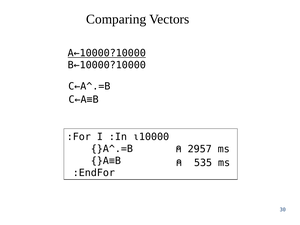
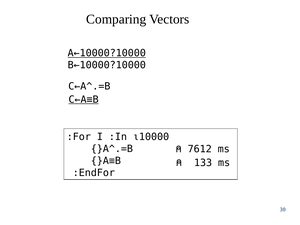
C←A≡B underline: none -> present (84, 99)
2957: 2957 -> 7612 (200, 149)
535: 535 -> 133 (203, 163)
